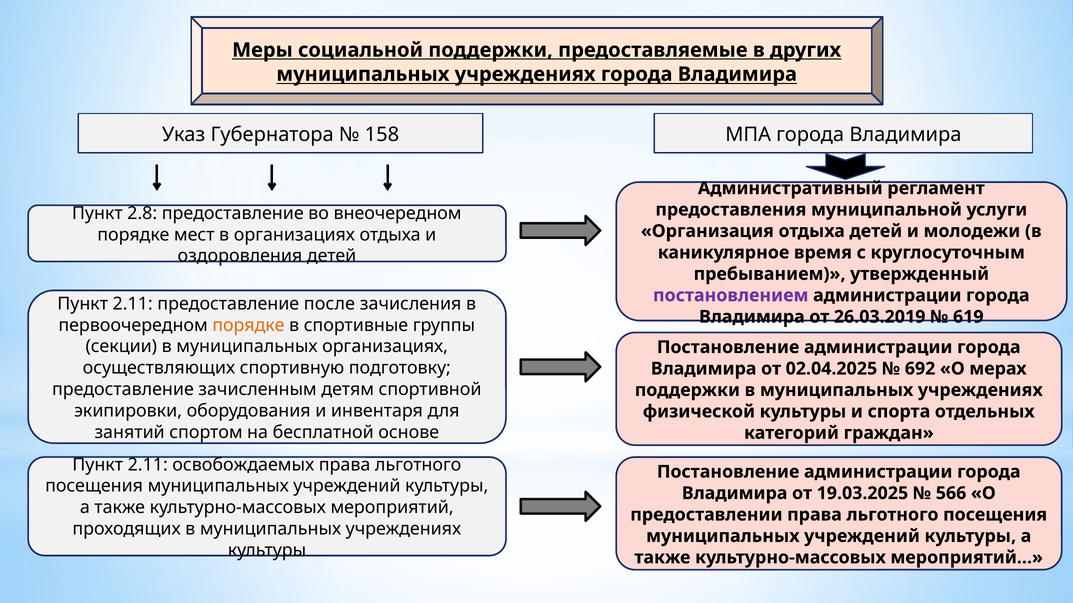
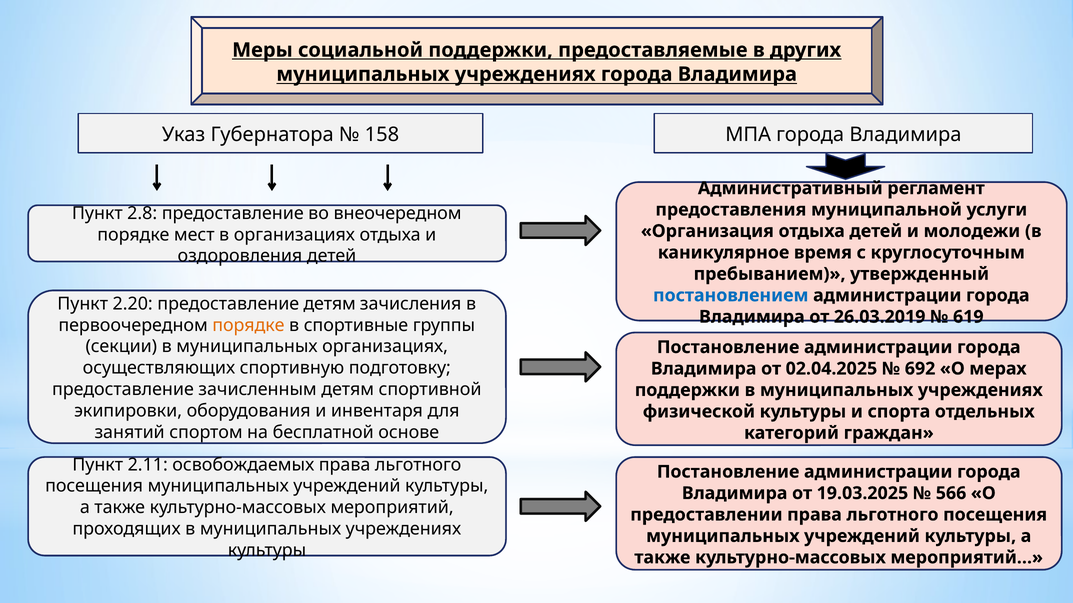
постановлением colour: purple -> blue (731, 296)
2.11: 2.11 -> 2.20 (133, 304)
предоставление после: после -> детям (330, 304)
